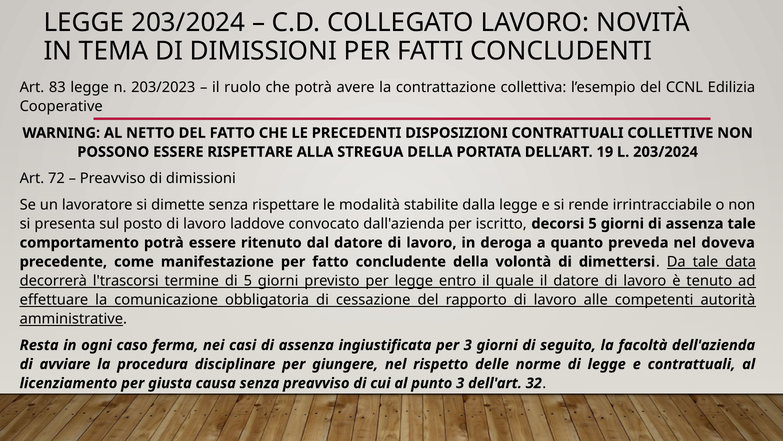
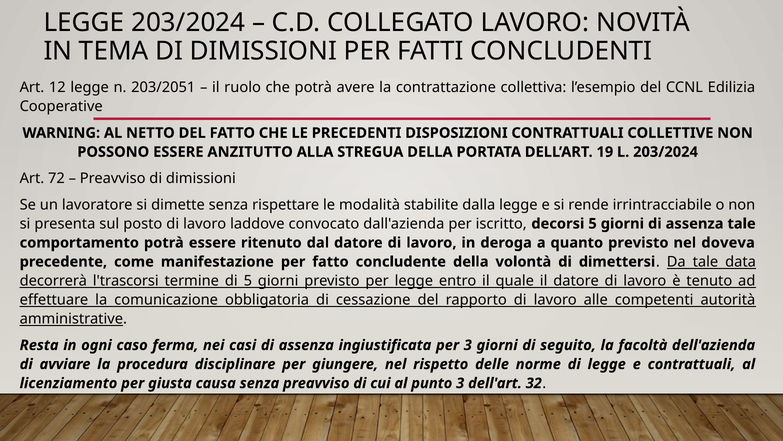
83: 83 -> 12 (57, 87)
203/2023: 203/2023 -> 203/2051 (163, 87)
ESSERE RISPETTARE: RISPETTARE -> ANZITUTTO (250, 152)
quanto preveda: preveda -> previsto (638, 242)
